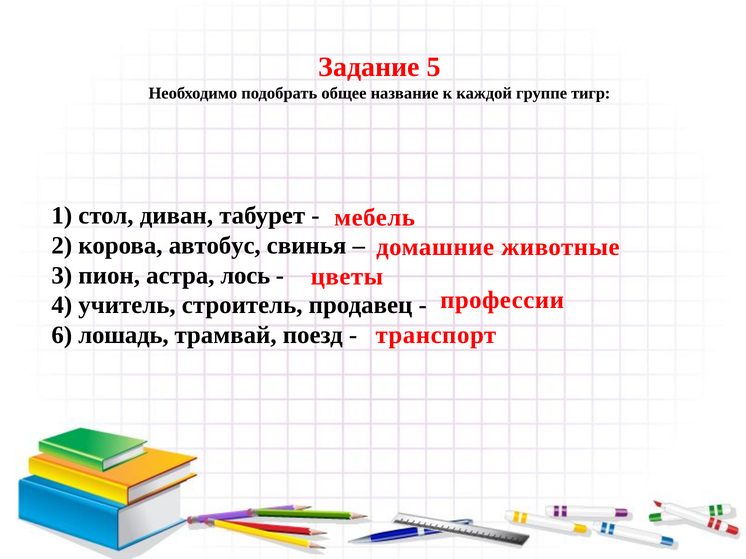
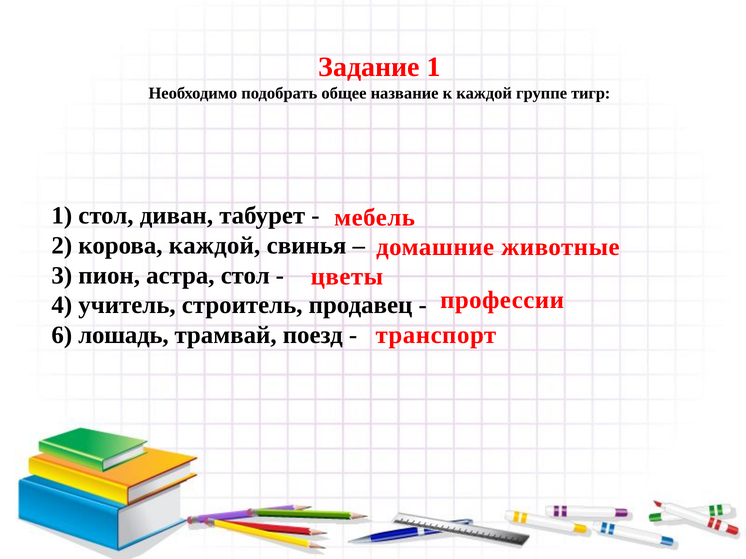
Задание 5: 5 -> 1 (434, 67)
корова автобус: автобус -> каждой (215, 246)
астра лось: лось -> стол (245, 276)
